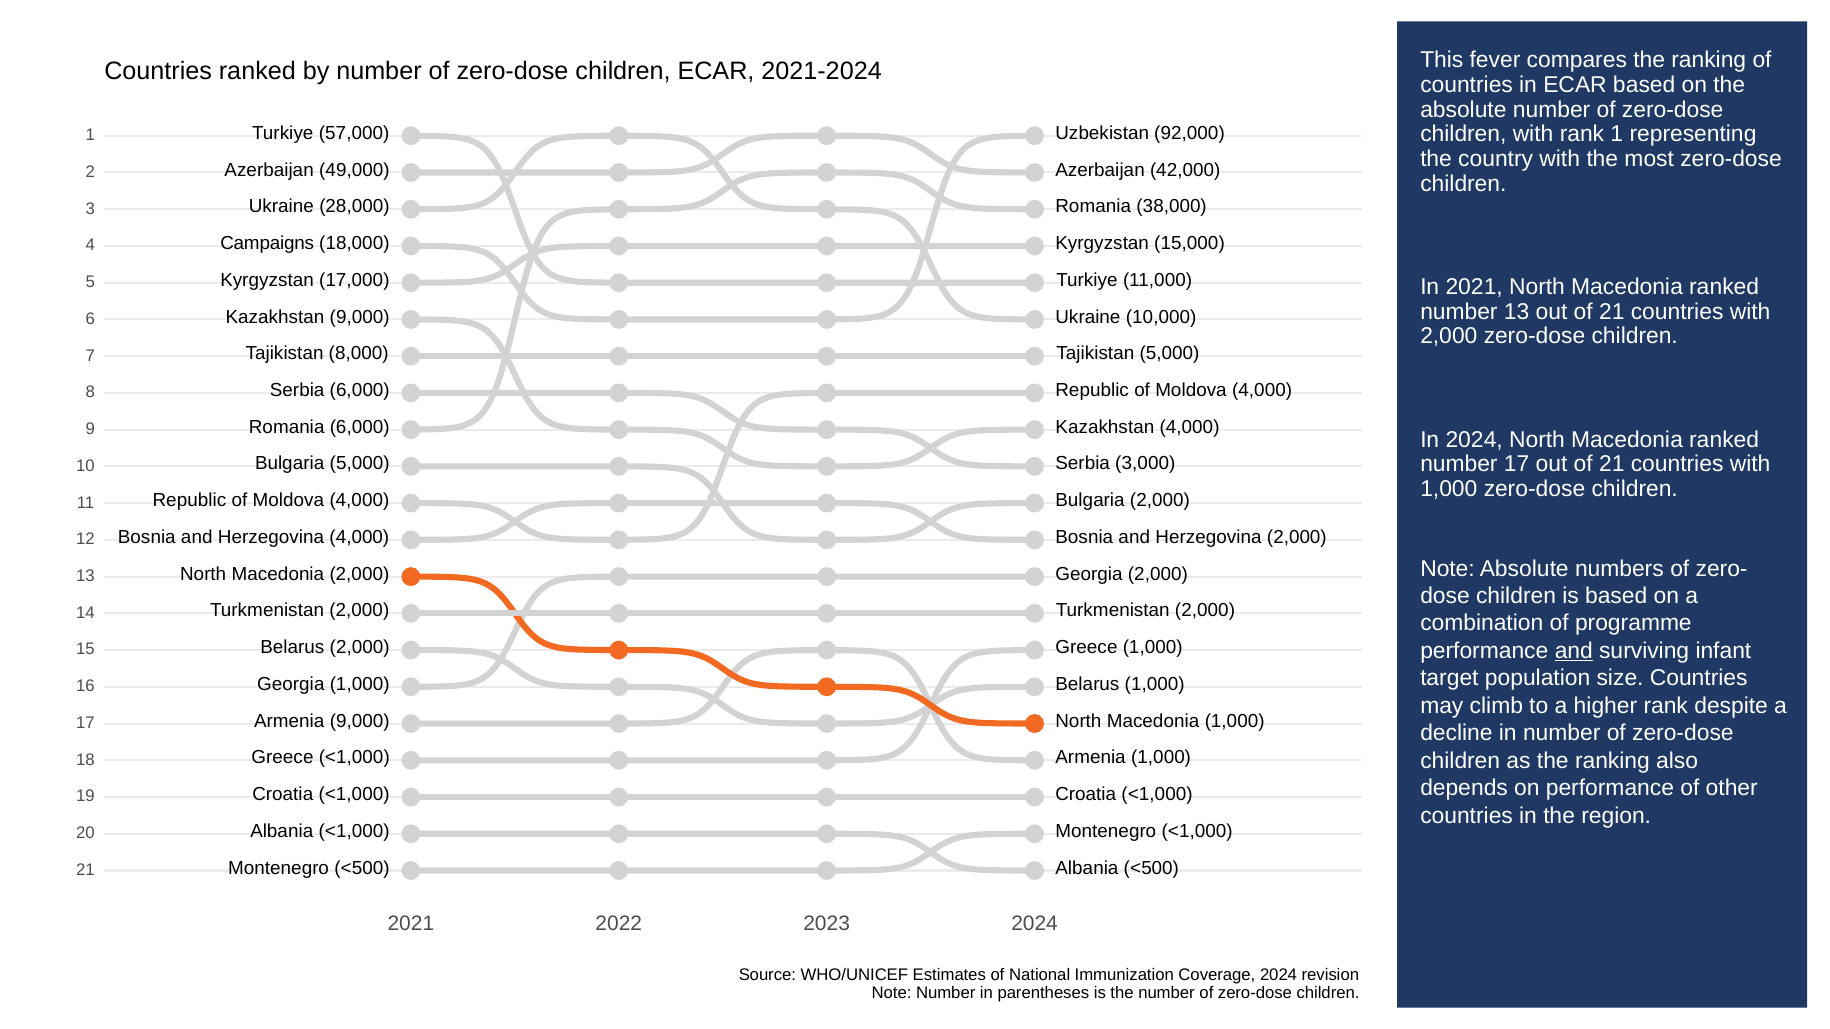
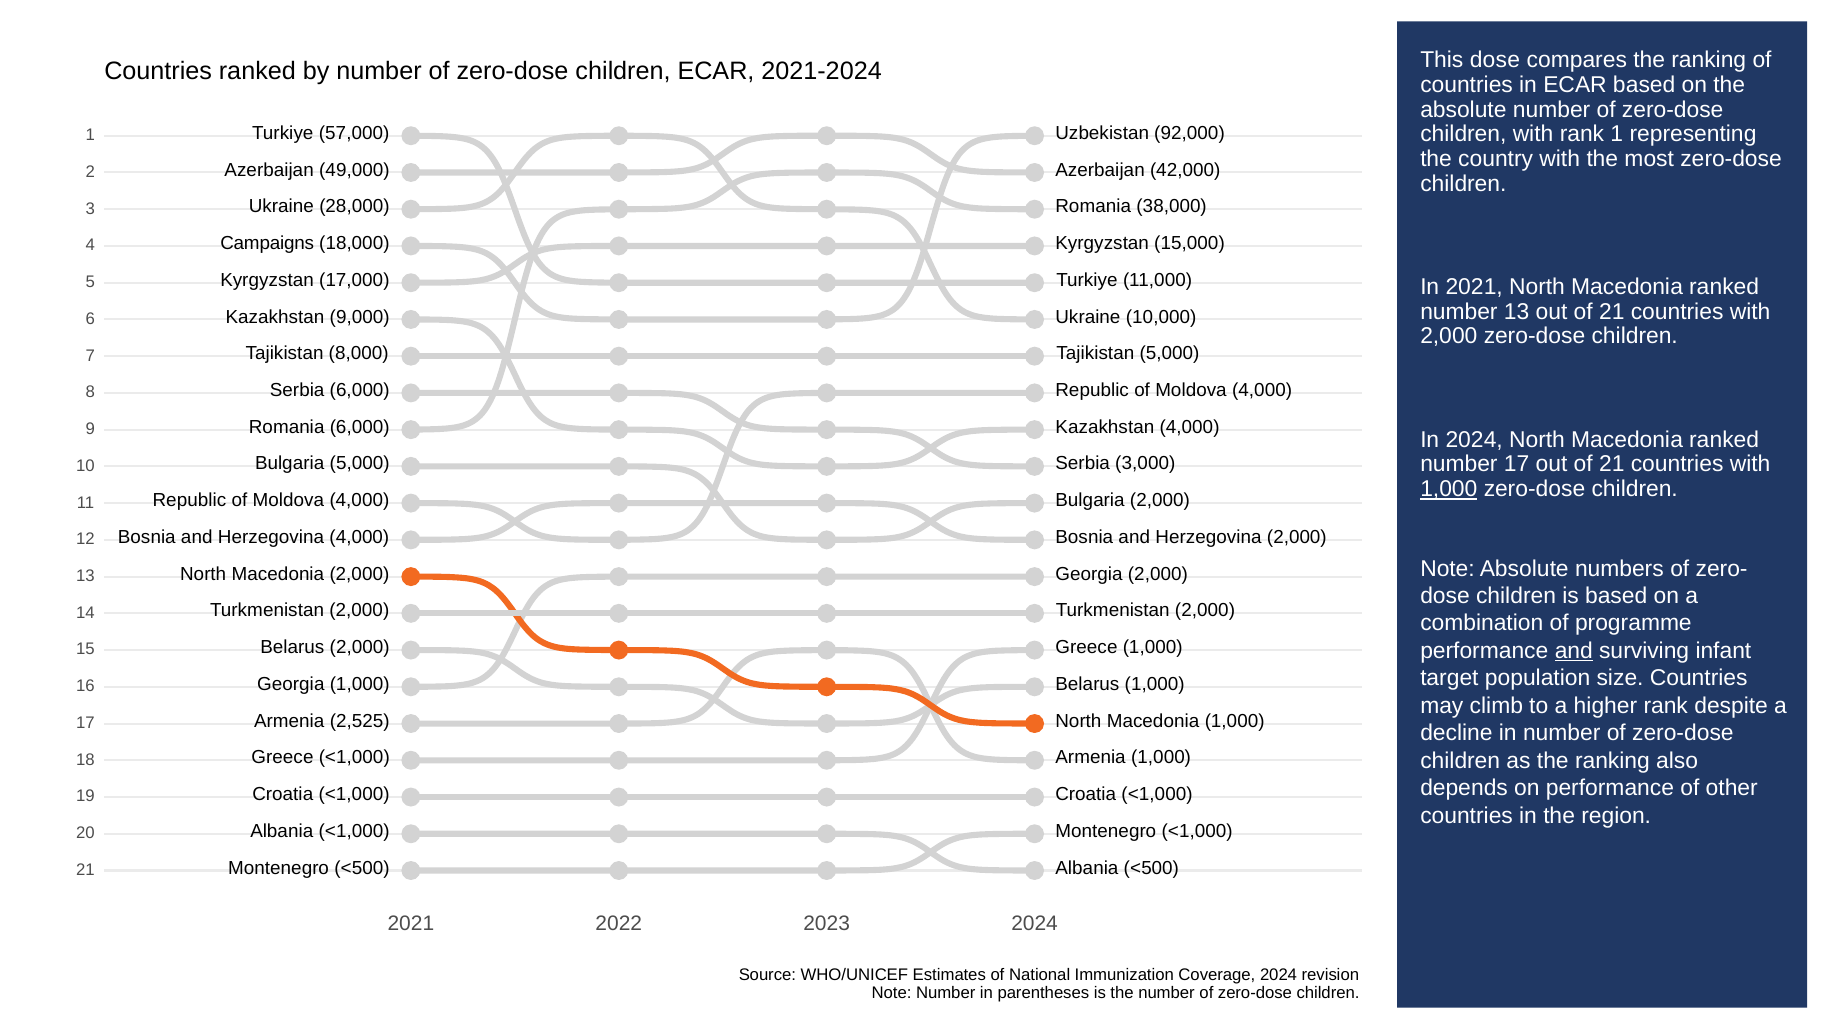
This fever: fever -> dose (1495, 60)
1,000 underline: none -> present (1449, 489)
Armenia 9,000: 9,000 -> 2,525 (360, 721)
